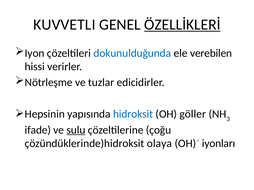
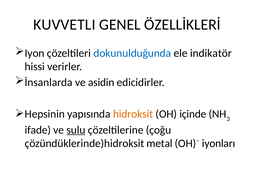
ÖZELLİKLERİ underline: present -> none (182, 25)
verebilen: verebilen -> indikatör (211, 53)
Nötrleşme: Nötrleşme -> İnsanlarda (49, 83)
tuzlar: tuzlar -> asidin (101, 83)
hidroksit colour: blue -> orange (133, 114)
göller: göller -> içinde (193, 114)
olaya: olaya -> metal (160, 144)
